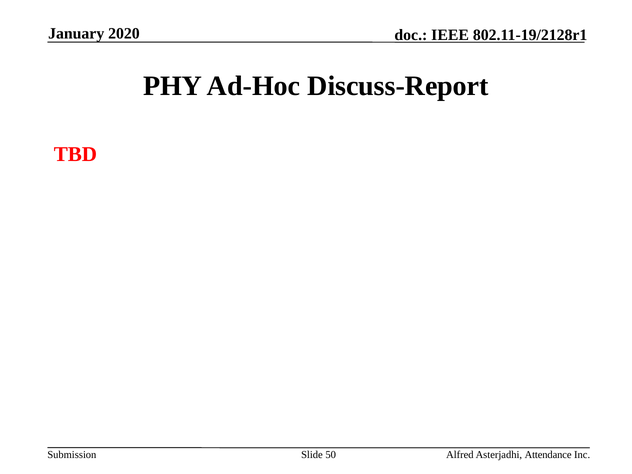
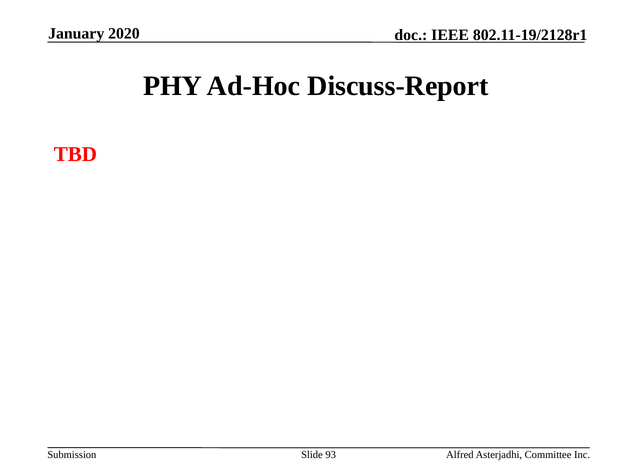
50: 50 -> 93 (331, 455)
Attendance: Attendance -> Committee (548, 455)
